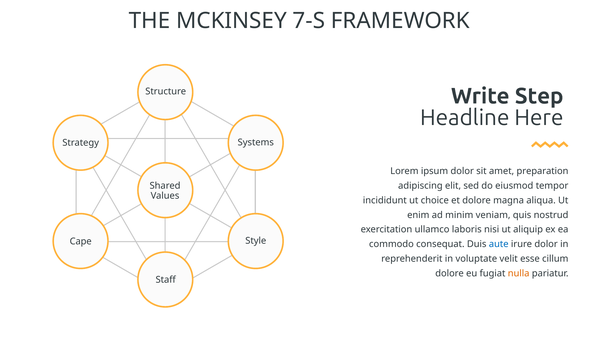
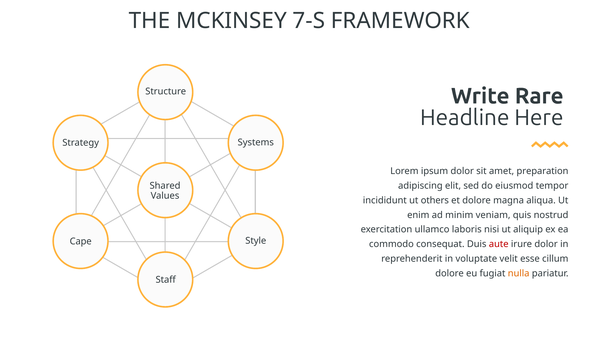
Step: Step -> Rare (539, 96)
choice: choice -> others (435, 200)
aute colour: blue -> red (499, 244)
